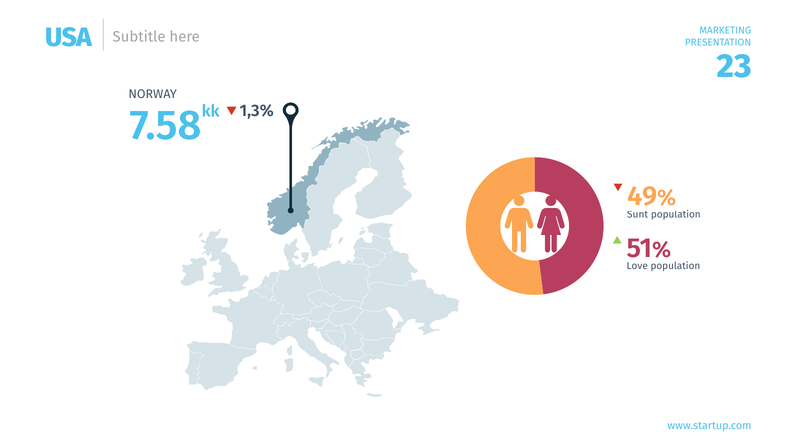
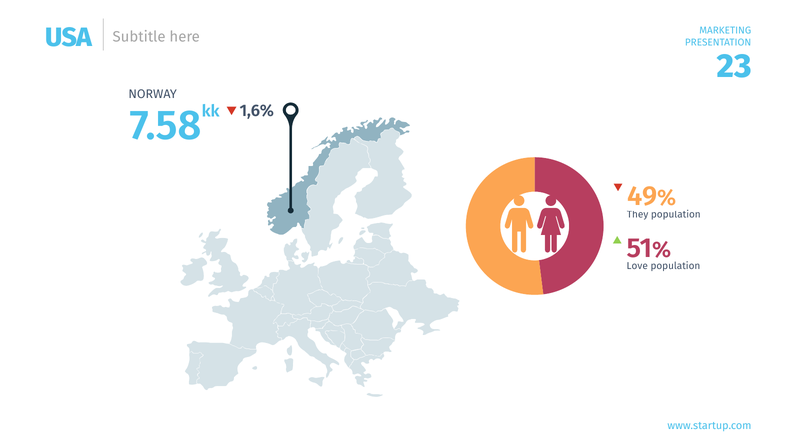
1,3%: 1,3% -> 1,6% (257, 111)
Sunt: Sunt -> They (638, 214)
